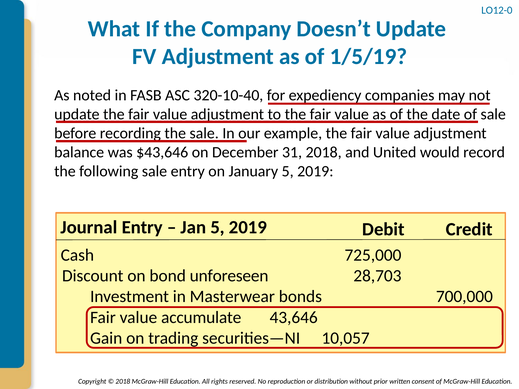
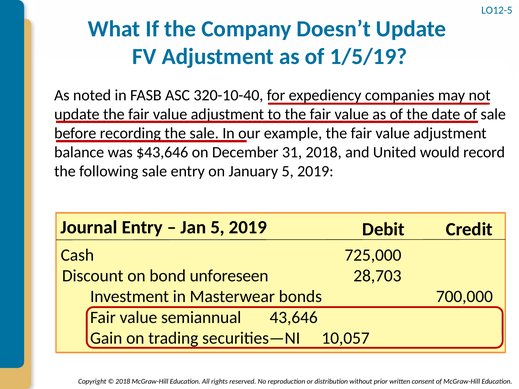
LO12-0: LO12-0 -> LO12-5 (497, 10)
accumulate: accumulate -> semiannual (201, 318)
